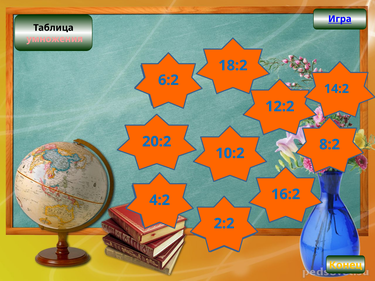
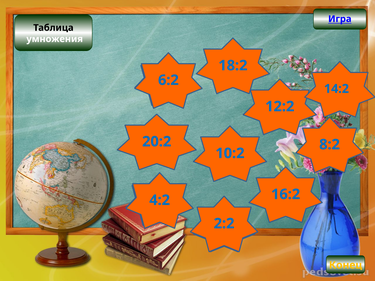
умножения colour: pink -> white (55, 39)
